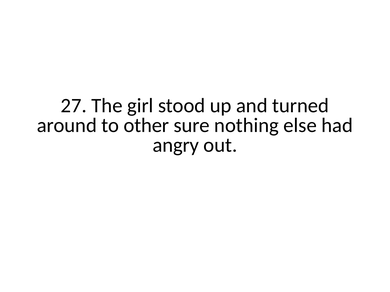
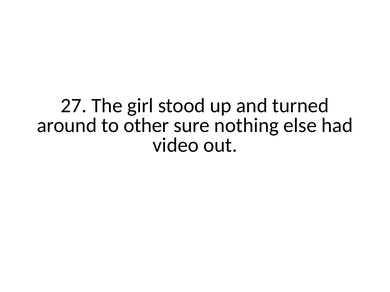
angry: angry -> video (176, 145)
